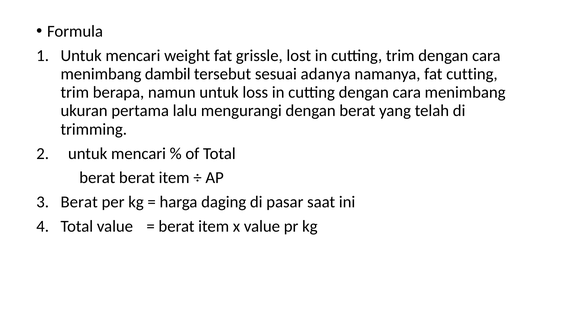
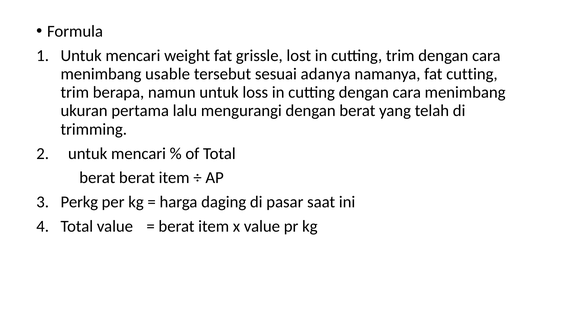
dambil: dambil -> usable (168, 74)
Berat: Berat -> Perkg (79, 202)
